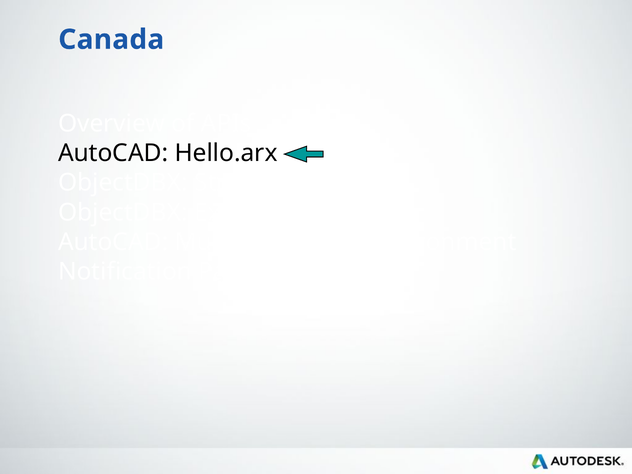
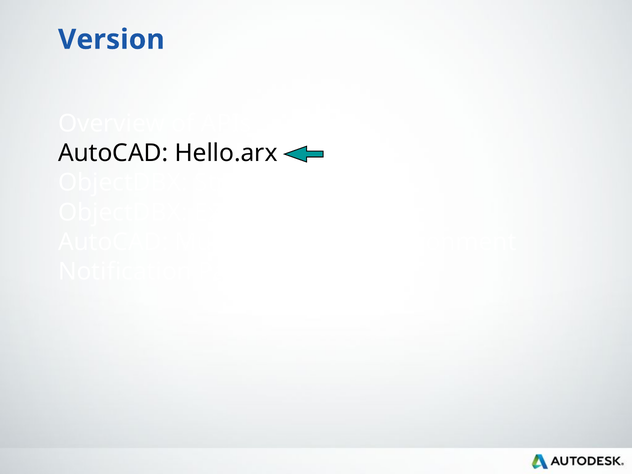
Canada: Canada -> Version (111, 40)
